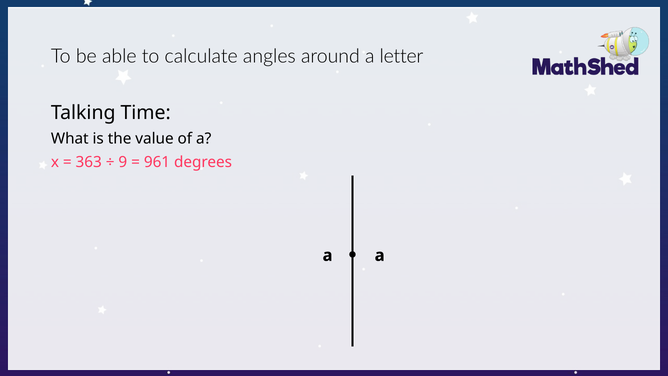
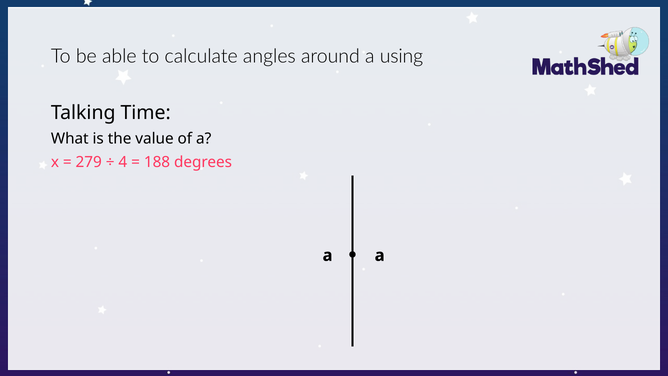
letter: letter -> using (401, 56)
363: 363 -> 279 (89, 162)
9: 9 -> 4 (123, 162)
961: 961 -> 188 (157, 162)
